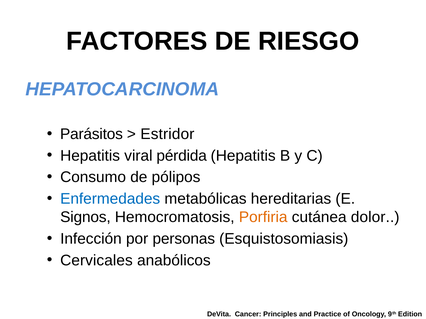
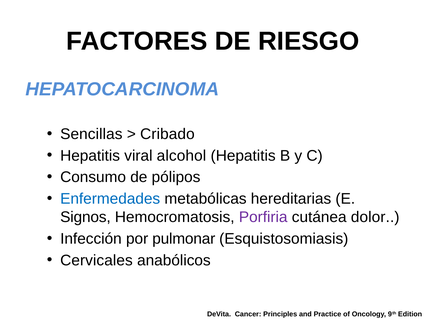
Parásitos: Parásitos -> Sencillas (91, 134)
Estridor: Estridor -> Cribado (167, 134)
pérdida: pérdida -> alcohol (181, 156)
Porfiria colour: orange -> purple (263, 218)
personas: personas -> pulmonar (184, 239)
